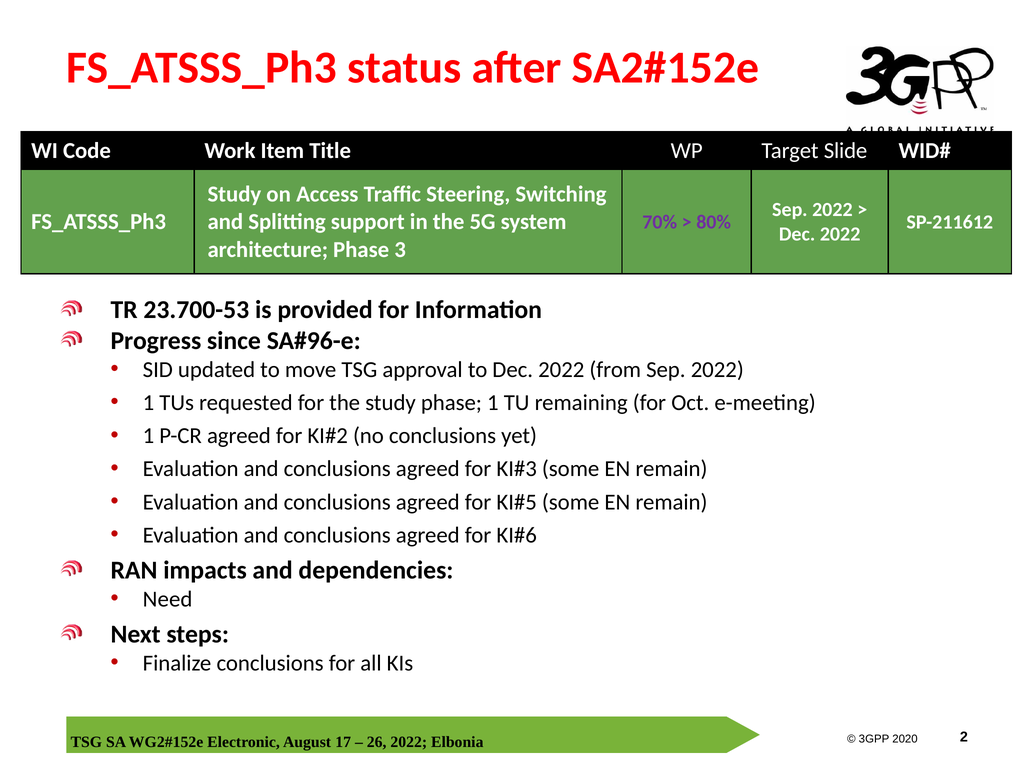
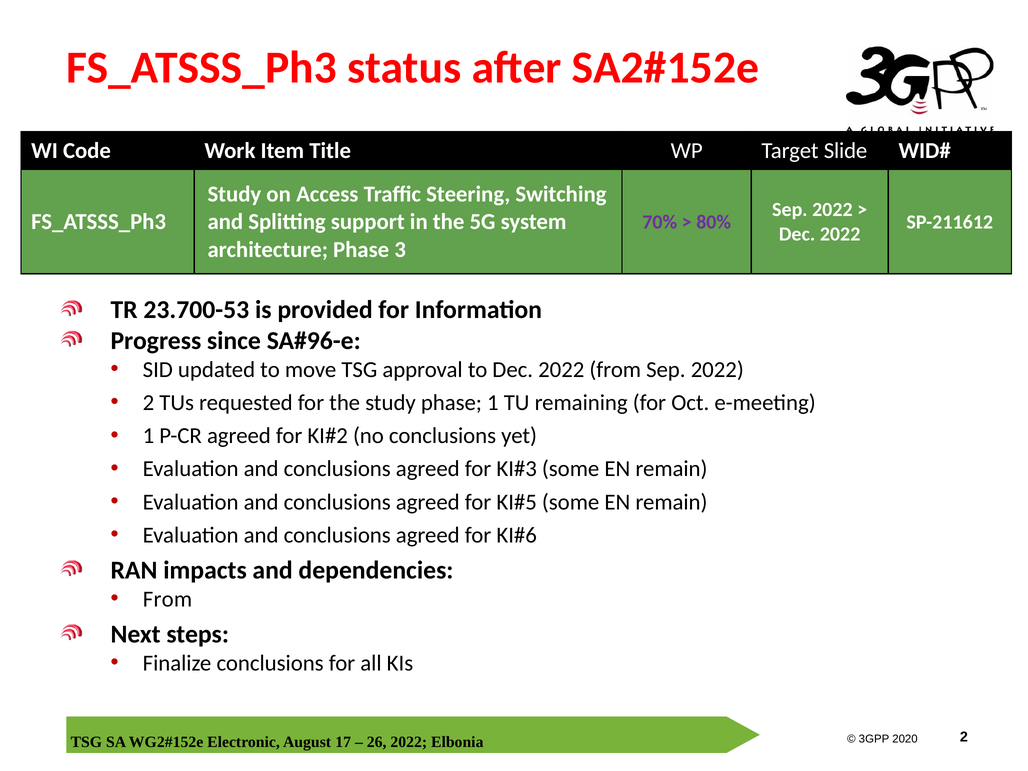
1: 1 -> 2 (148, 403)
Need: Need -> From (168, 599)
